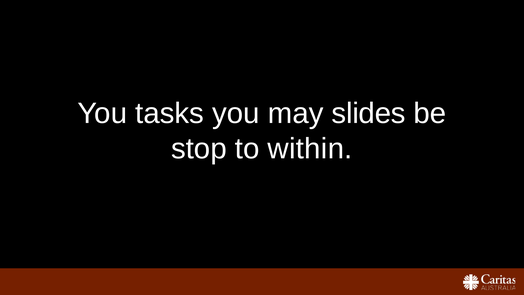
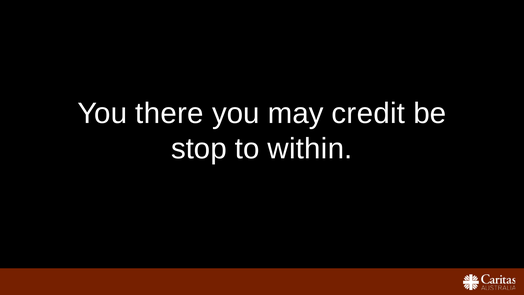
tasks: tasks -> there (169, 113)
slides: slides -> credit (368, 113)
